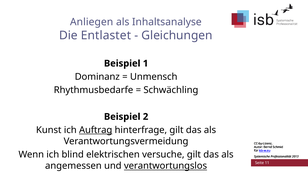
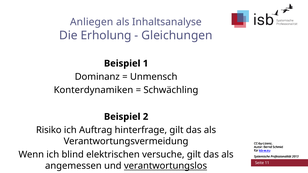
Entlastet: Entlastet -> Erholung (106, 35)
Rhythmusbedarfe: Rhythmusbedarfe -> Konterdynamiken (93, 90)
Kunst: Kunst -> Risiko (49, 130)
Auftrag underline: present -> none (96, 130)
